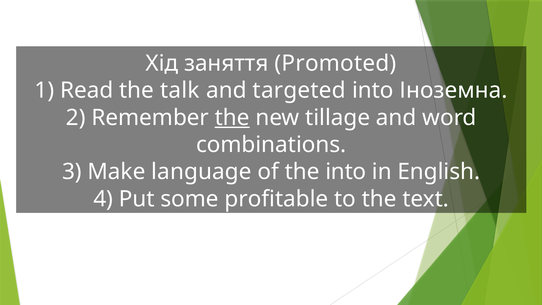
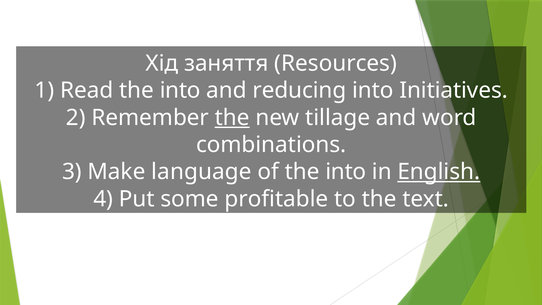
Promoted: Promoted -> Resources (336, 63)
Read the talk: talk -> into (180, 90)
targeted: targeted -> reducing (299, 90)
Іноземна: Іноземна -> Initiatives (454, 90)
English underline: none -> present (439, 172)
